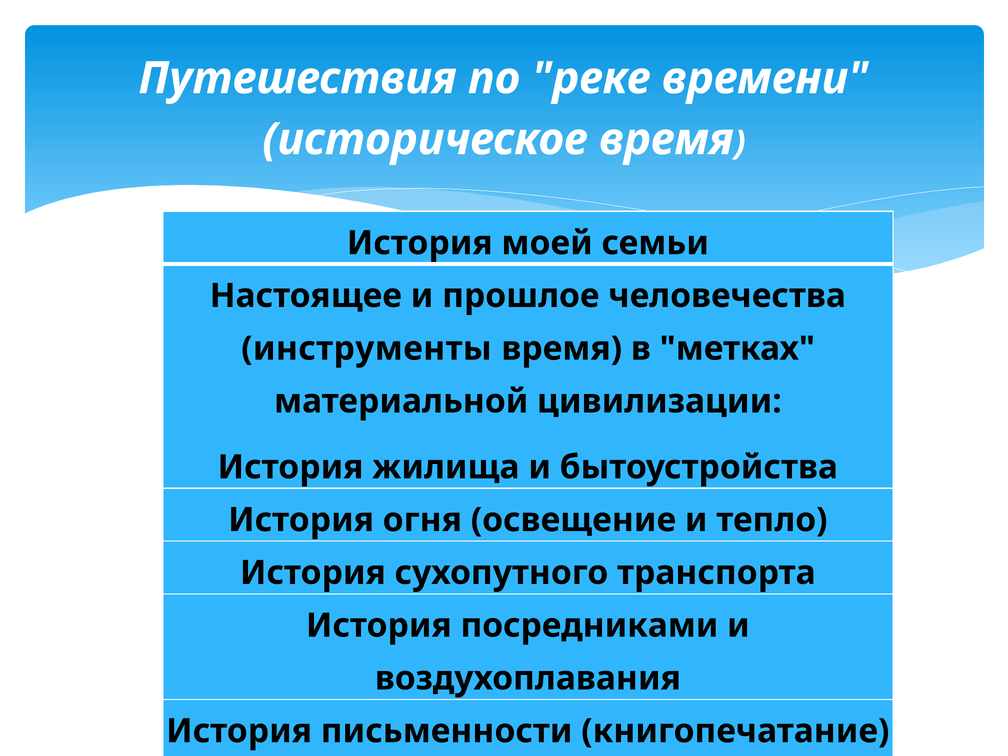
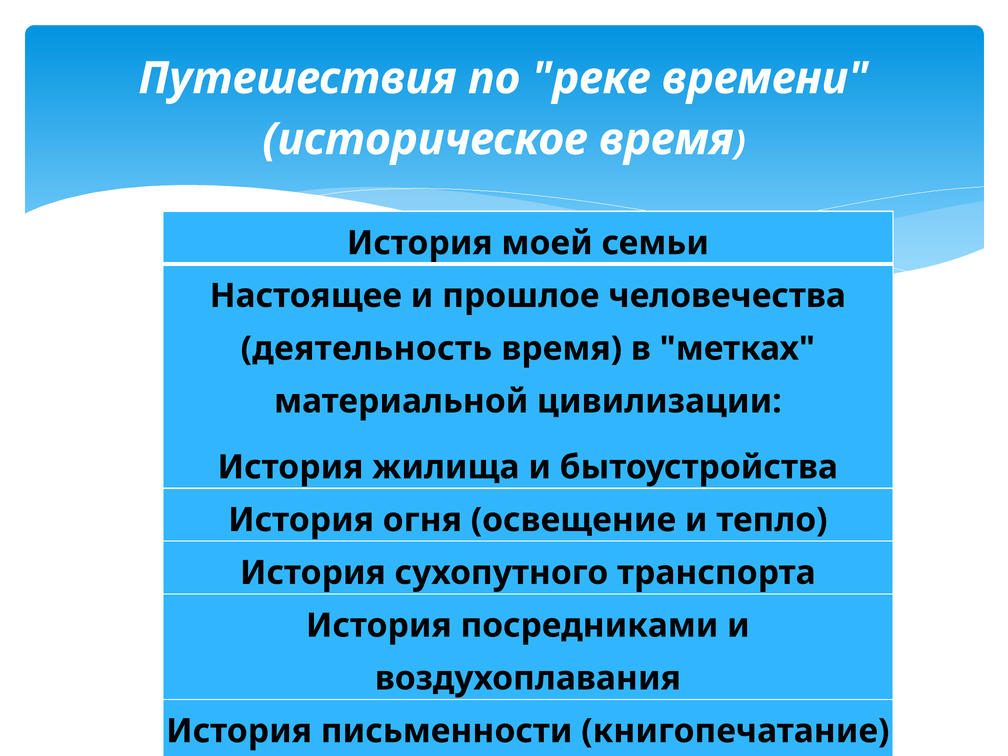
инструменты: инструменты -> деятельность (366, 349)
